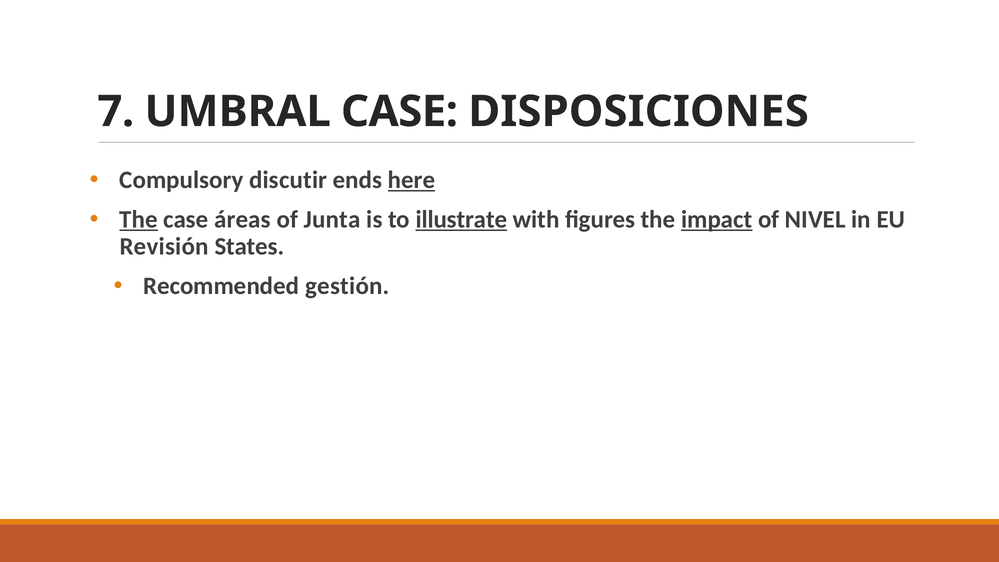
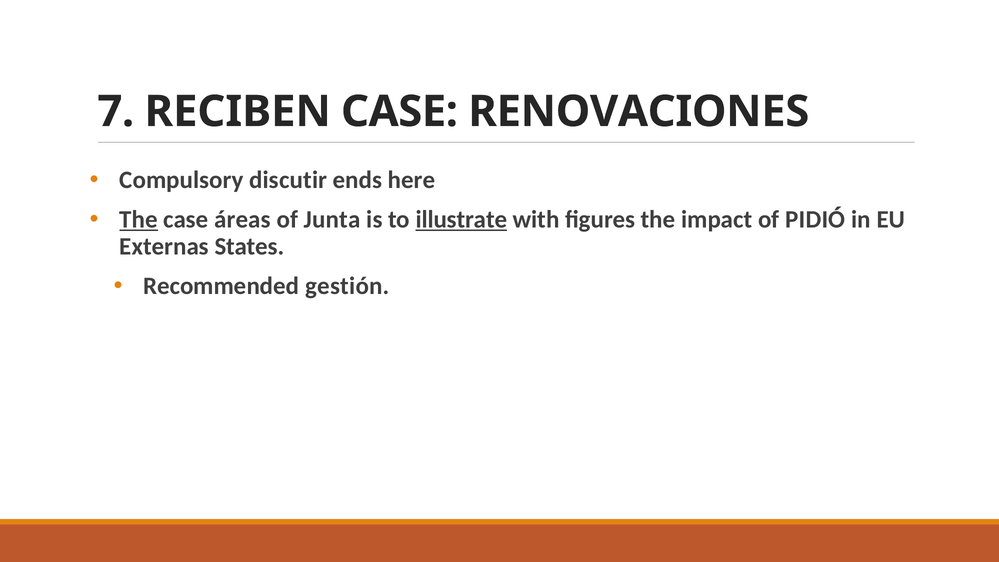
UMBRAL: UMBRAL -> RECIBEN (238, 112)
DISPOSICIONES: DISPOSICIONES -> RENOVACIONES (639, 112)
here underline: present -> none (411, 180)
impact underline: present -> none (717, 220)
NIVEL: NIVEL -> PIDIÓ (815, 220)
Revisión: Revisión -> Externas (164, 246)
